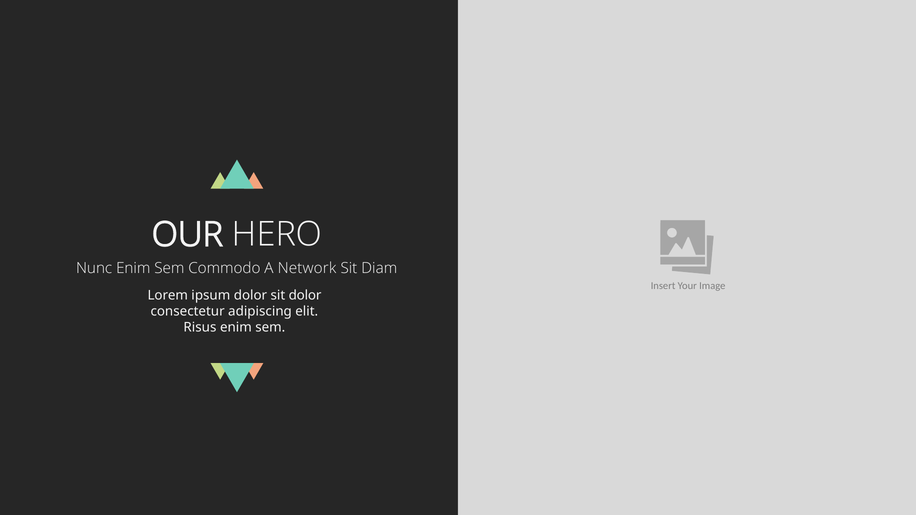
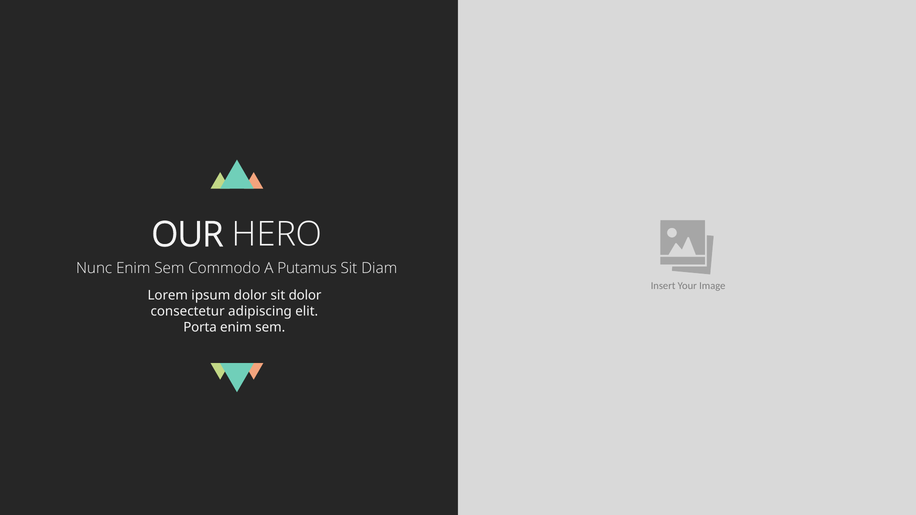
Network: Network -> Putamus (307, 268)
Risus: Risus -> Porta (200, 328)
